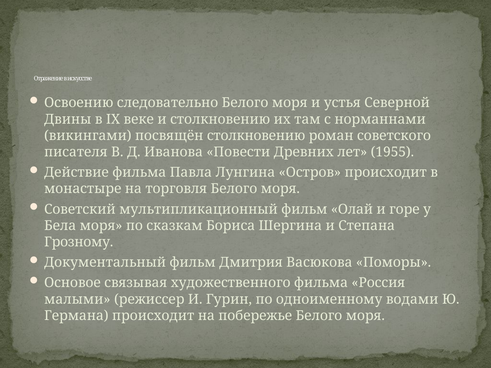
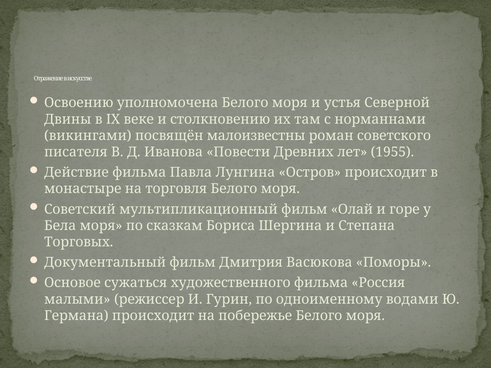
следовательно: следовательно -> уполномочена (168, 103)
посвящён столкновению: столкновению -> малоизвестны (256, 136)
Грозному: Грозному -> Торговых (79, 242)
связывая: связывая -> сужаться (136, 283)
